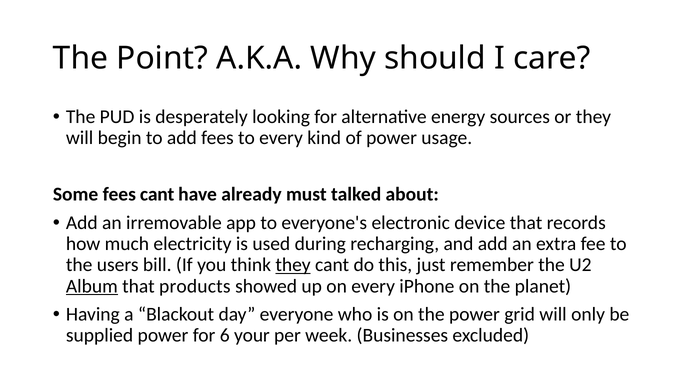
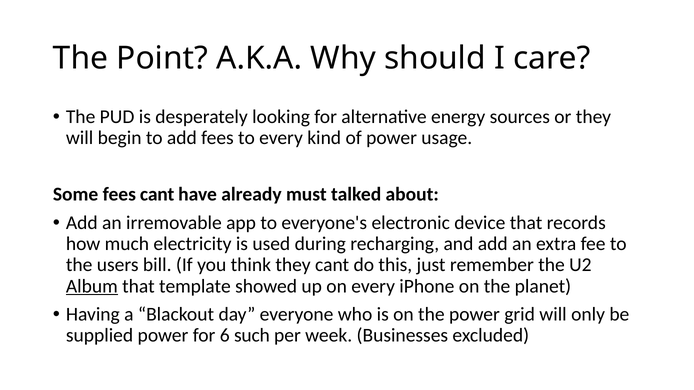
they underline: present -> none (293, 265)
products: products -> template (195, 286)
your: your -> such (252, 336)
